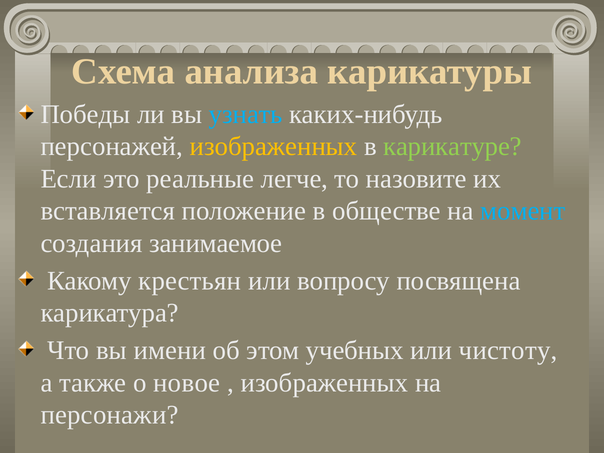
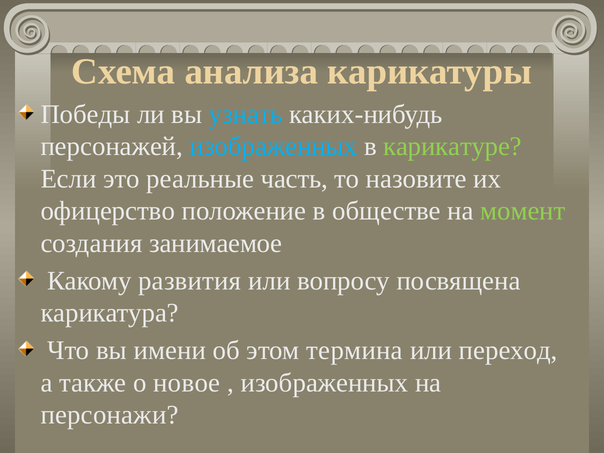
изображенных colour: yellow -> light blue (274, 147)
легче: легче -> часть (294, 179)
вставляется: вставляется -> офицерство (108, 211)
момент colour: light blue -> light green (523, 211)
крестьян: крестьян -> развития (190, 281)
учебных: учебных -> термина (355, 351)
чистоту: чистоту -> переход (508, 351)
